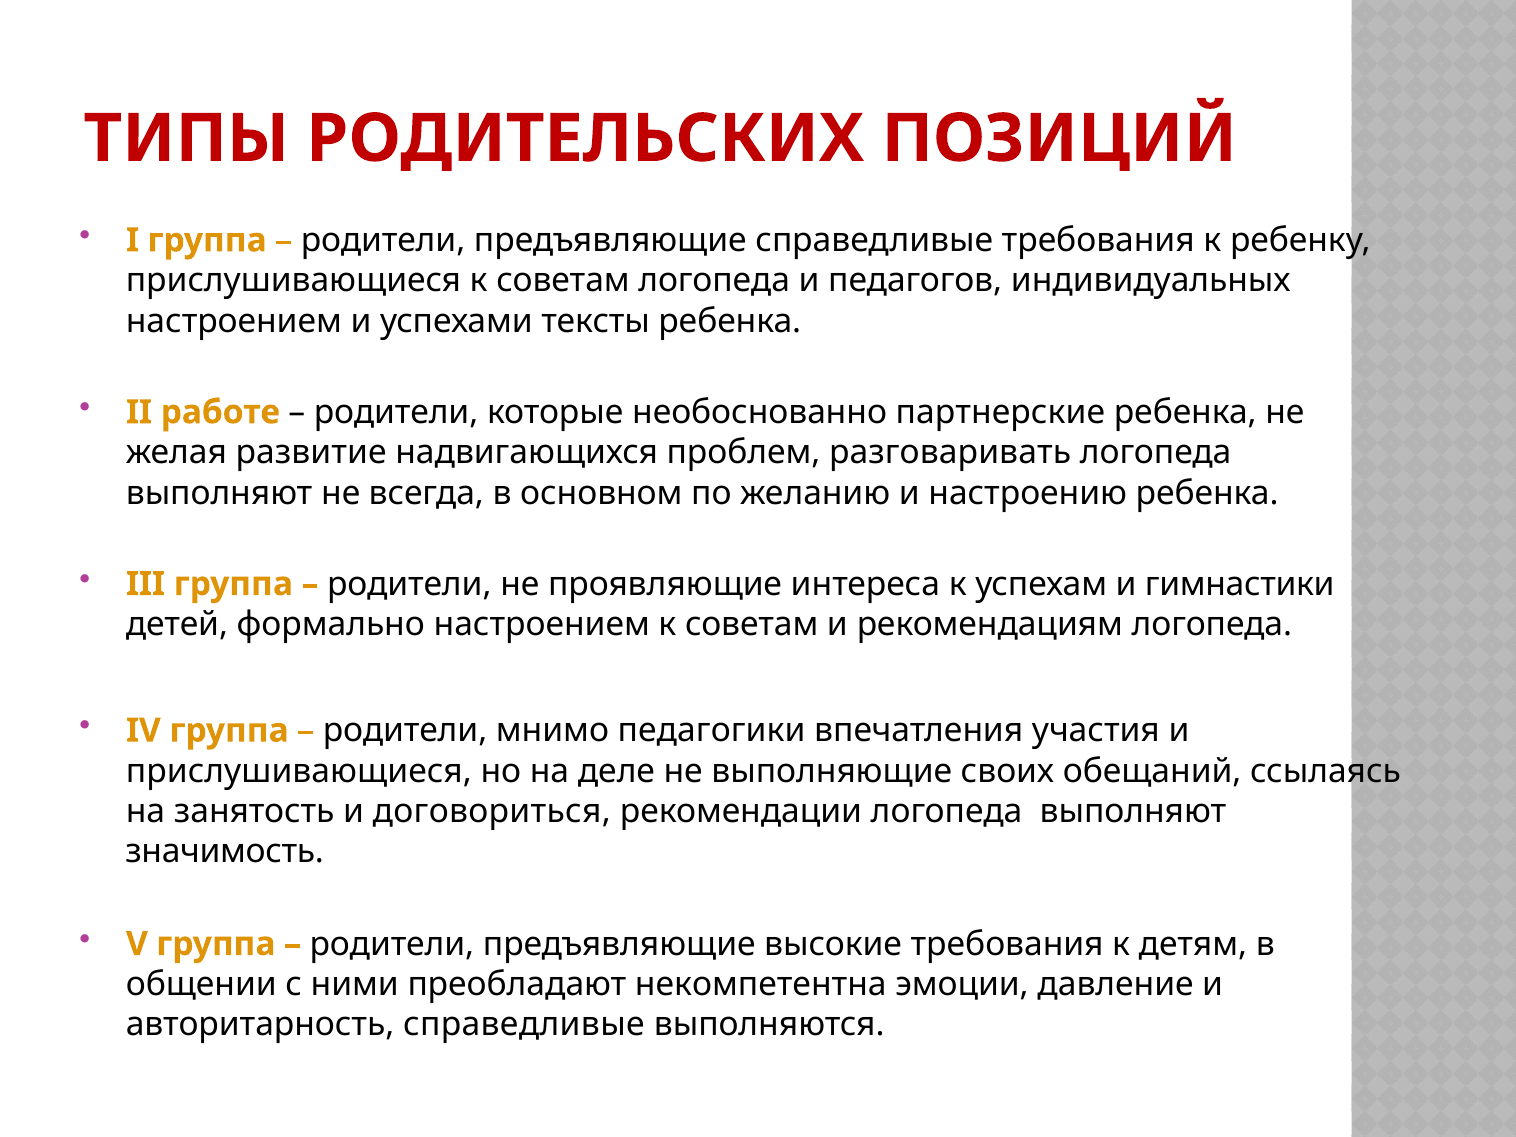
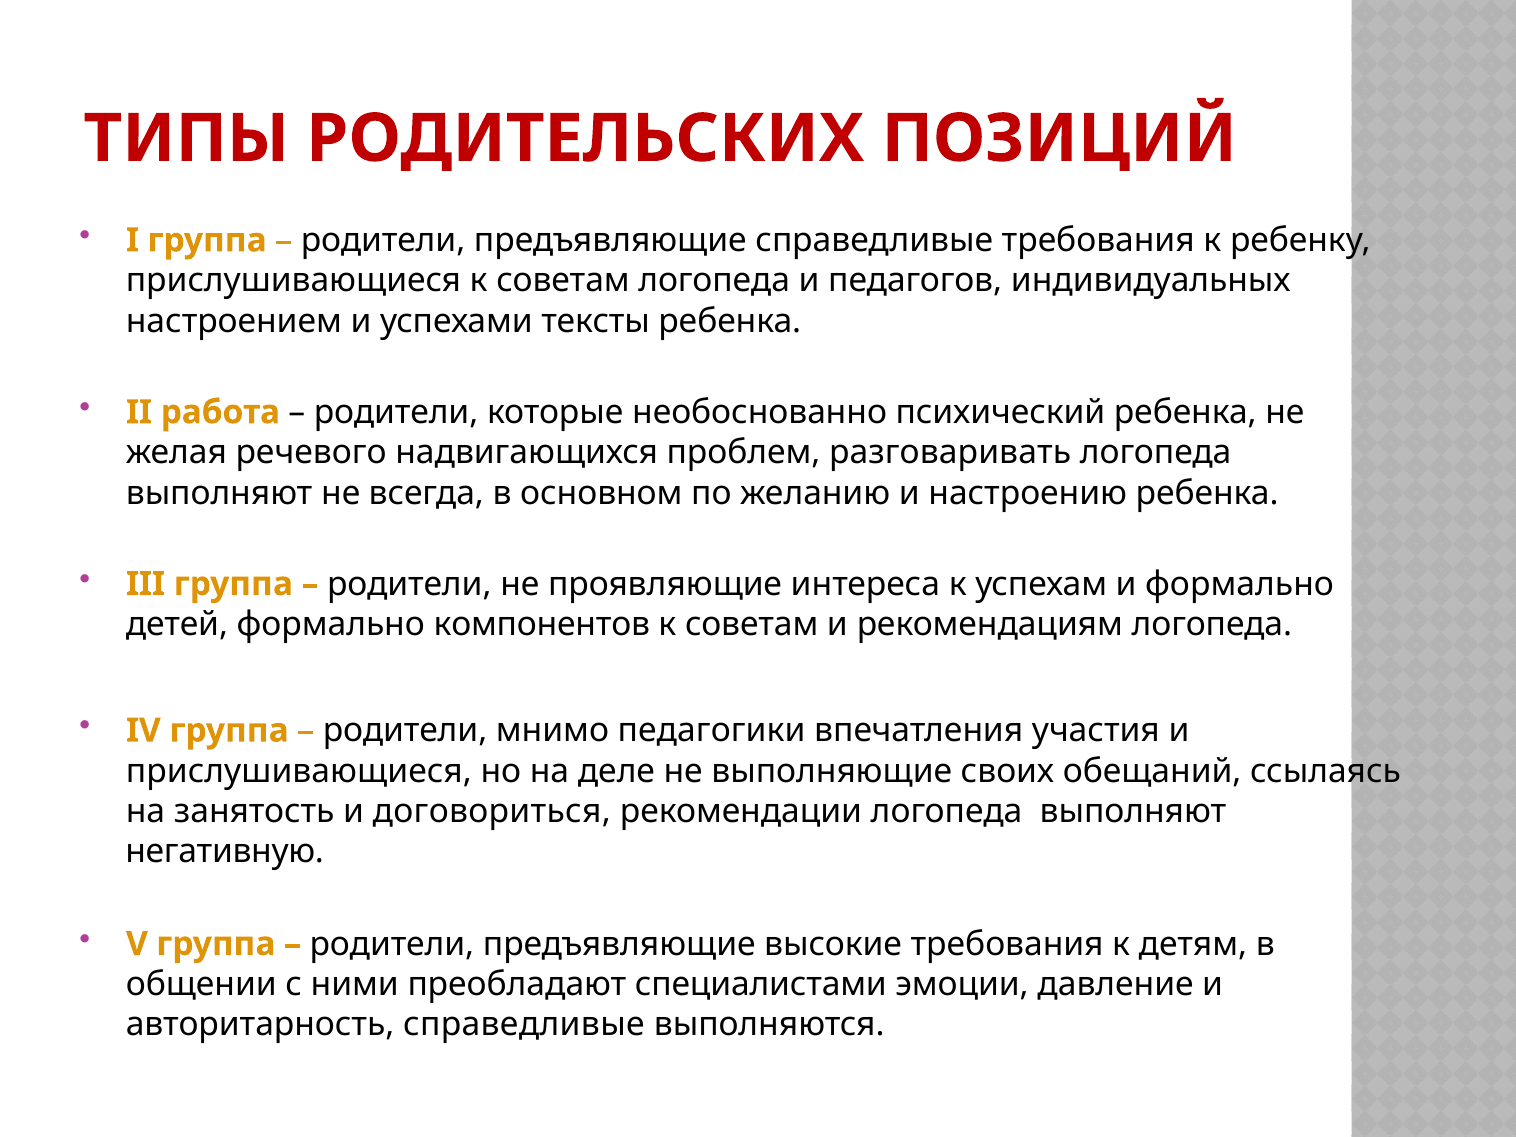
работе: работе -> работа (220, 412)
партнерские: партнерские -> психический (1000, 412)
развитие: развитие -> речевого (311, 453)
и гимнастики: гимнастики -> формально (1240, 584)
формально настроением: настроением -> компонентов (542, 624)
значимость: значимость -> негативную (225, 852)
некомпетентна: некомпетентна -> специалистами (761, 984)
